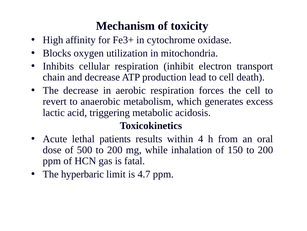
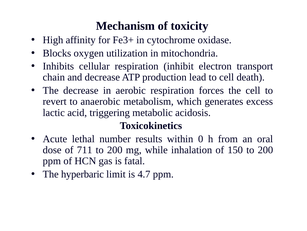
patients: patients -> number (115, 138)
4: 4 -> 0 (201, 138)
500: 500 -> 711 (85, 149)
